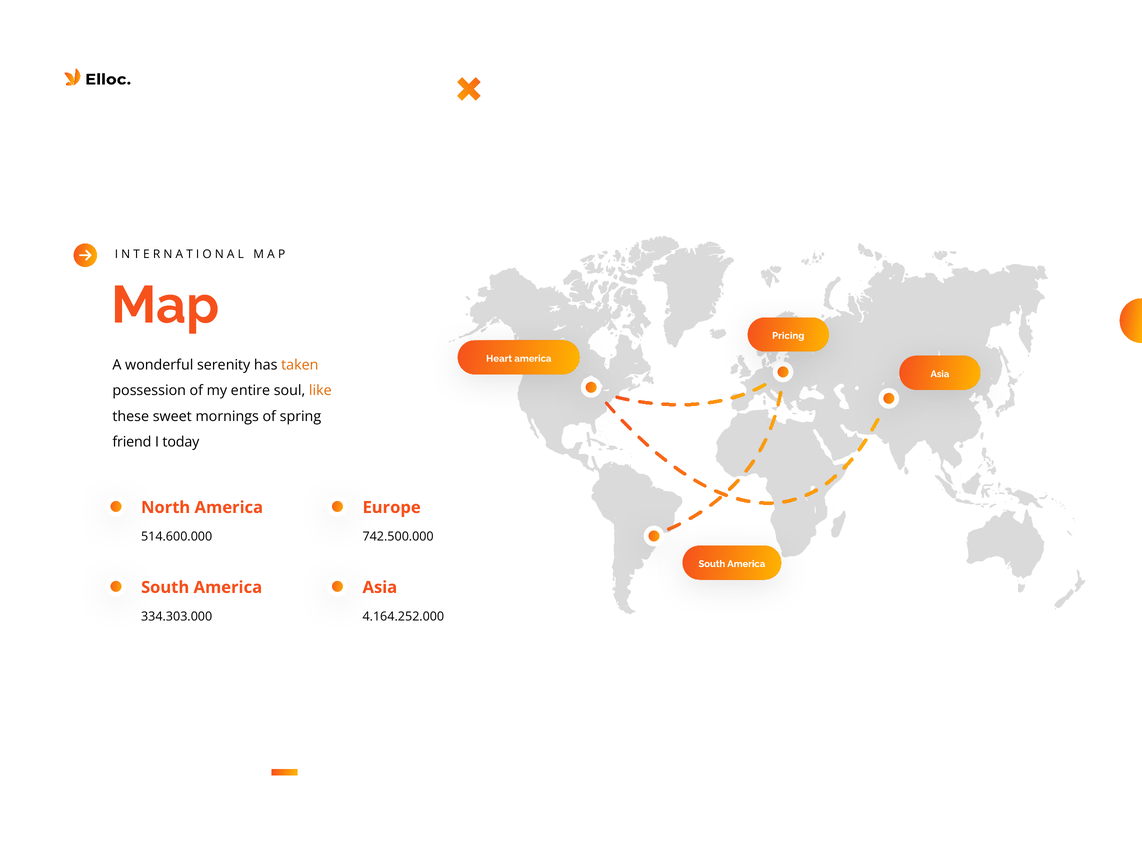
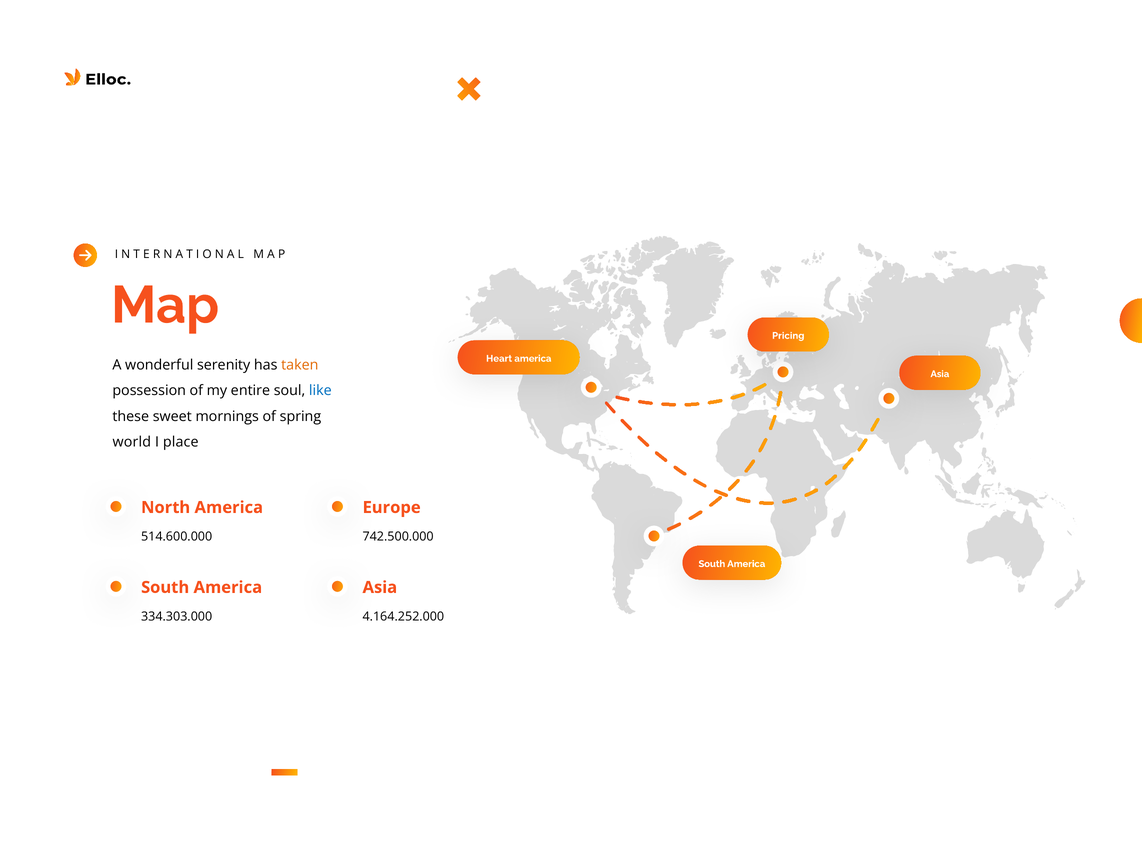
like colour: orange -> blue (320, 390)
friend: friend -> world (132, 442)
today: today -> place (181, 442)
